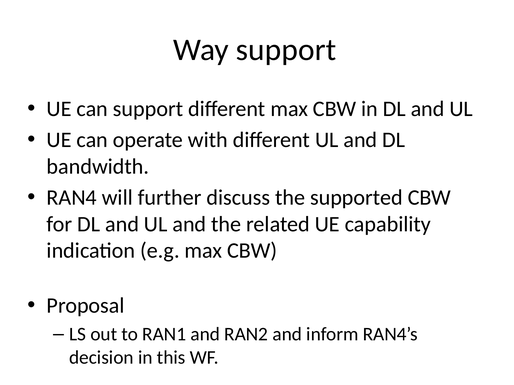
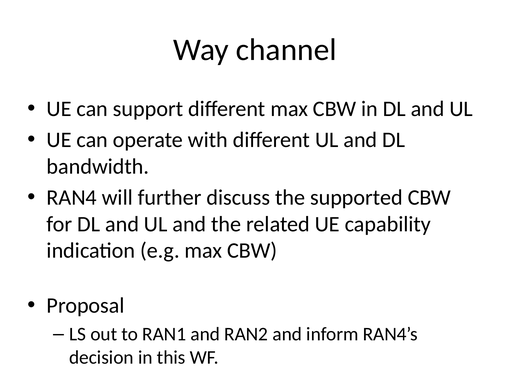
Way support: support -> channel (286, 50)
